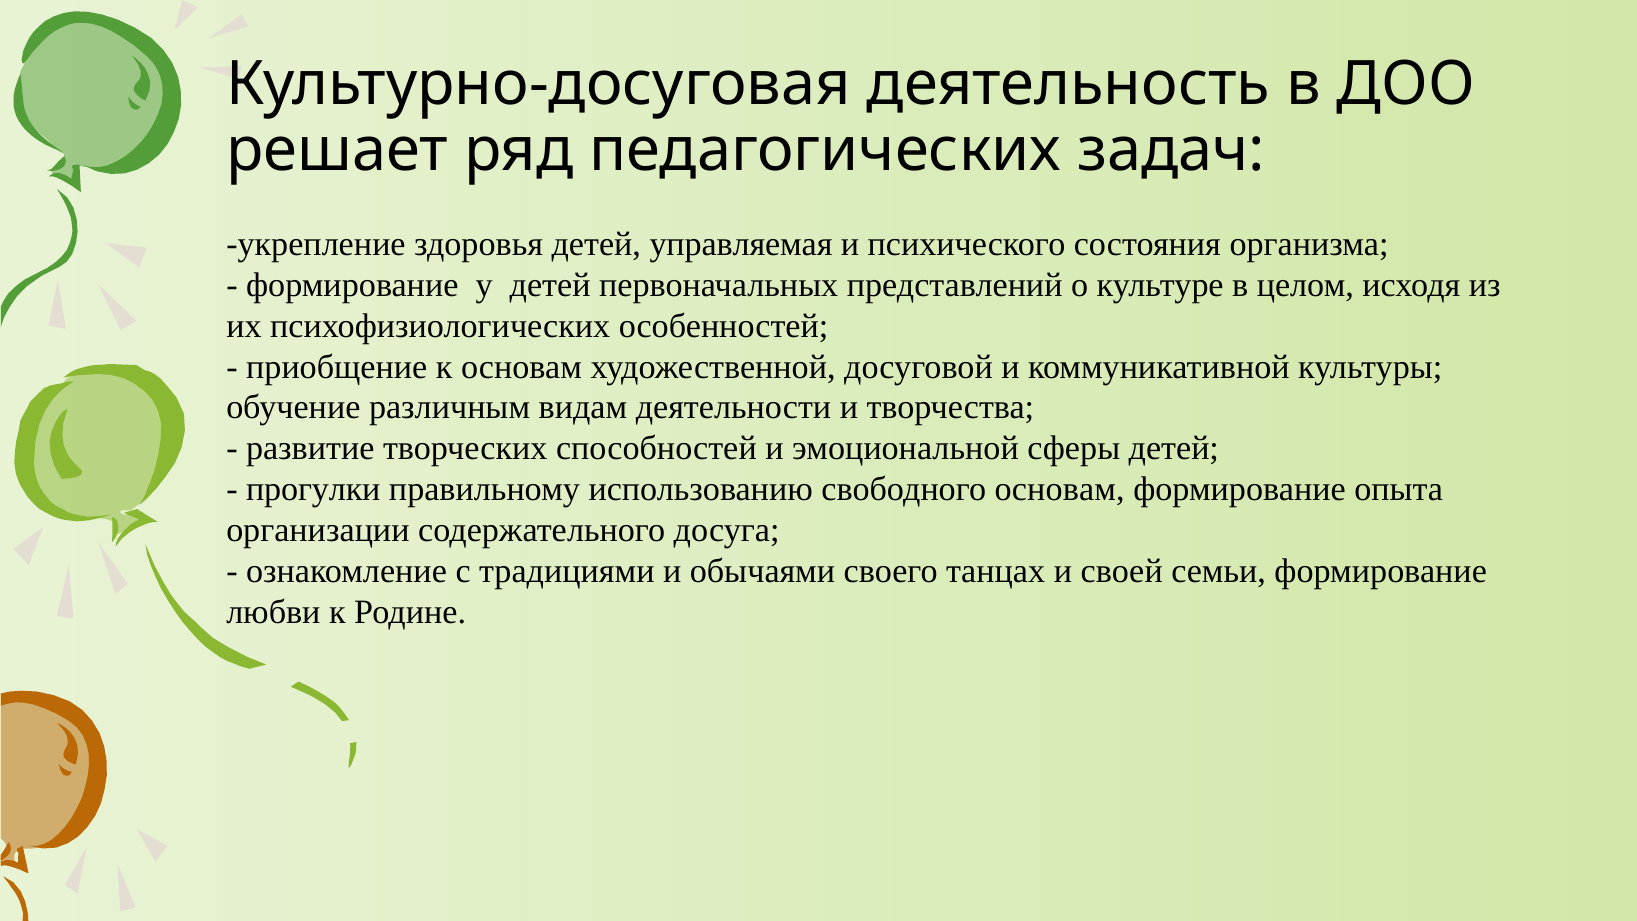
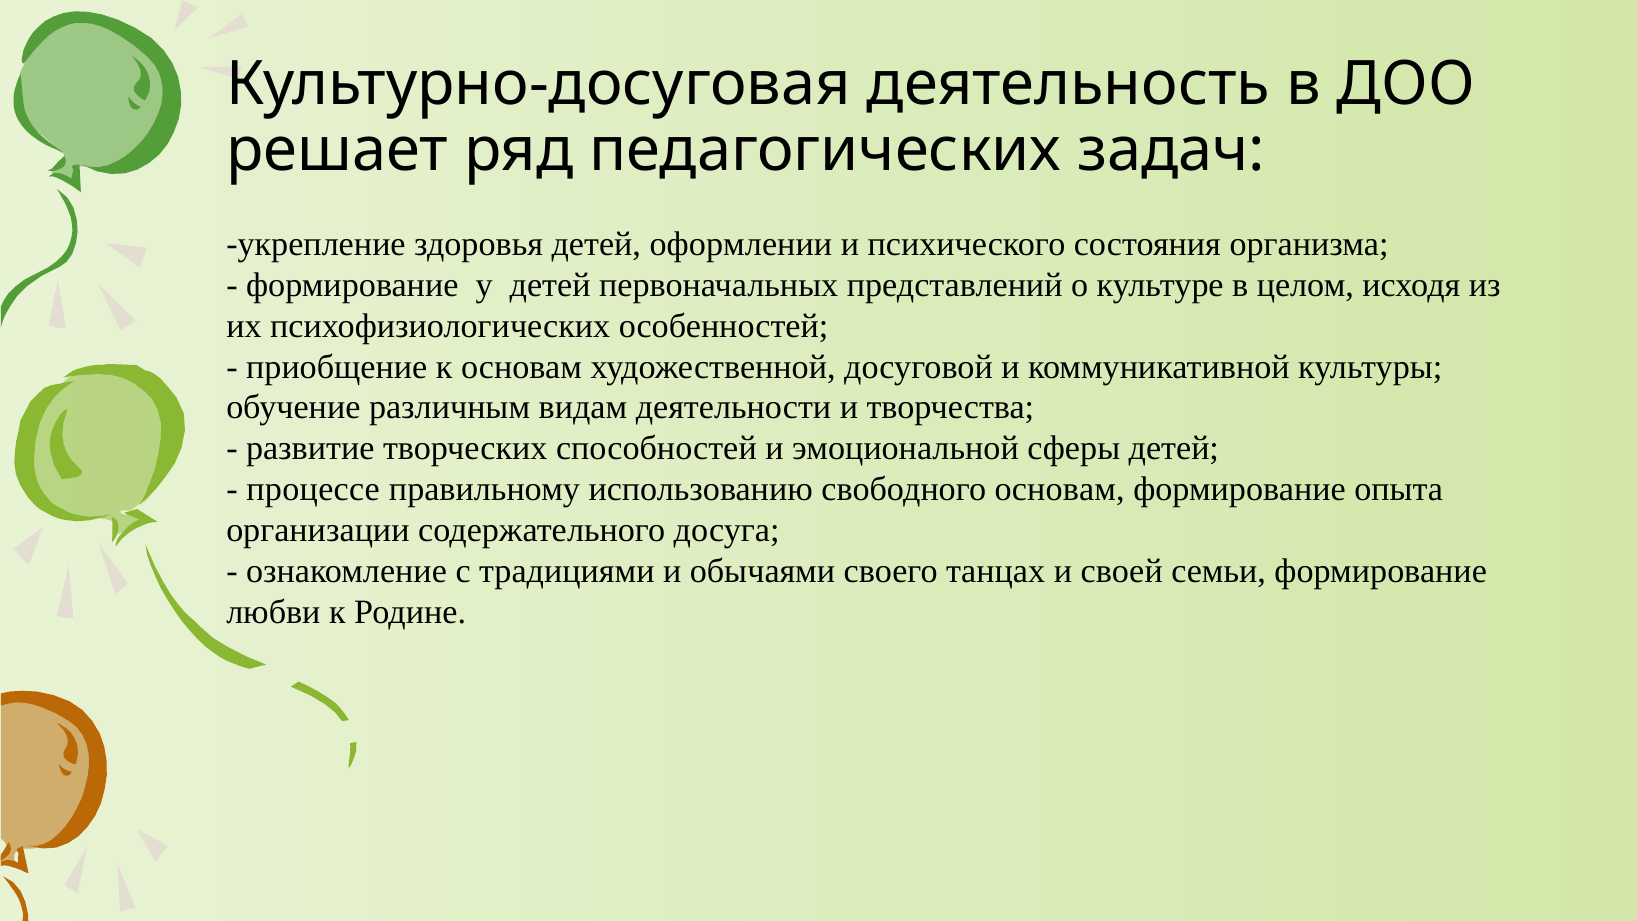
управляемая: управляемая -> оформлении (741, 244)
прогулки: прогулки -> процессе (313, 490)
